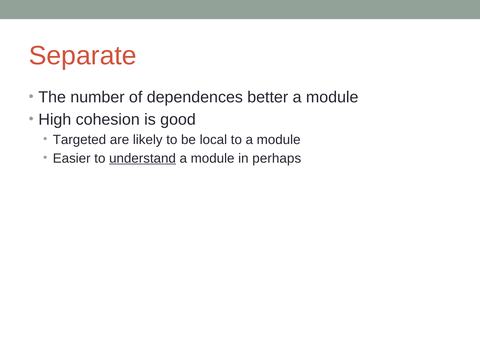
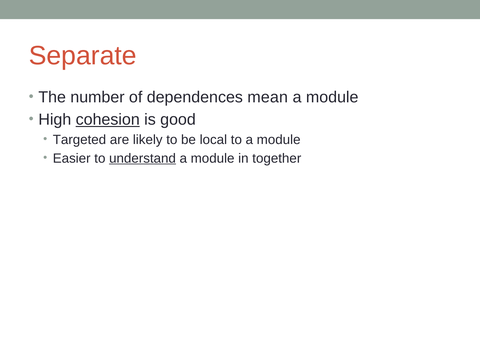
better: better -> mean (268, 97)
cohesion underline: none -> present (108, 120)
perhaps: perhaps -> together (277, 158)
